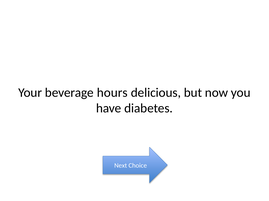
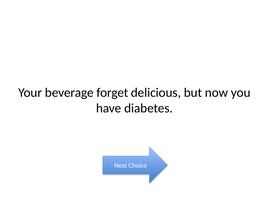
hours: hours -> forget (112, 93)
